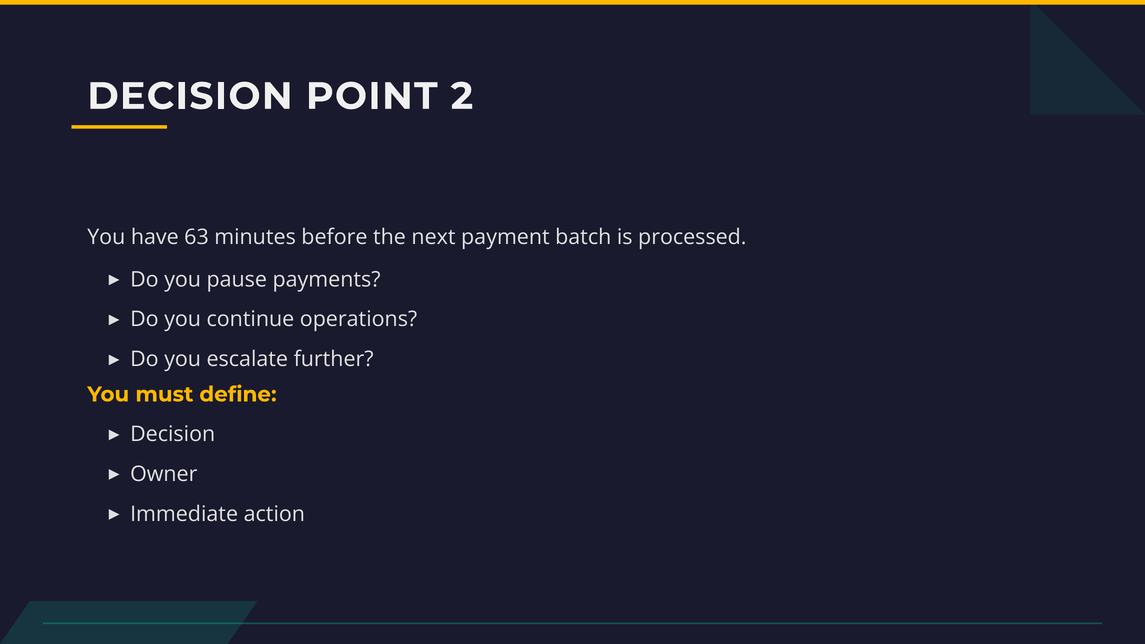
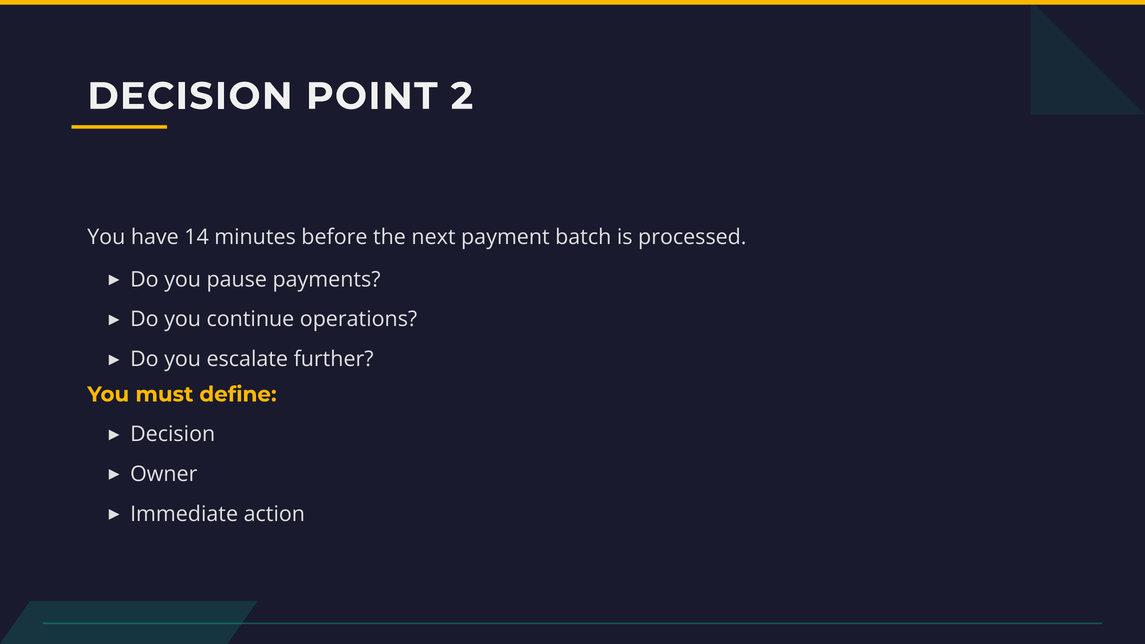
63: 63 -> 14 (197, 237)
